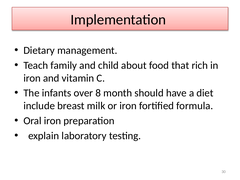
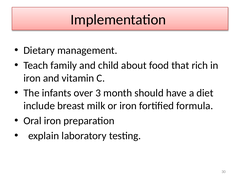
8: 8 -> 3 (98, 93)
